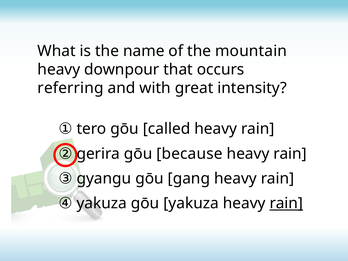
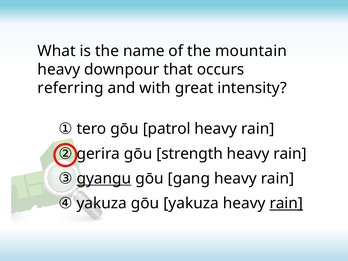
called: called -> patrol (167, 129)
because: because -> strength (190, 154)
gyangu underline: none -> present (104, 178)
